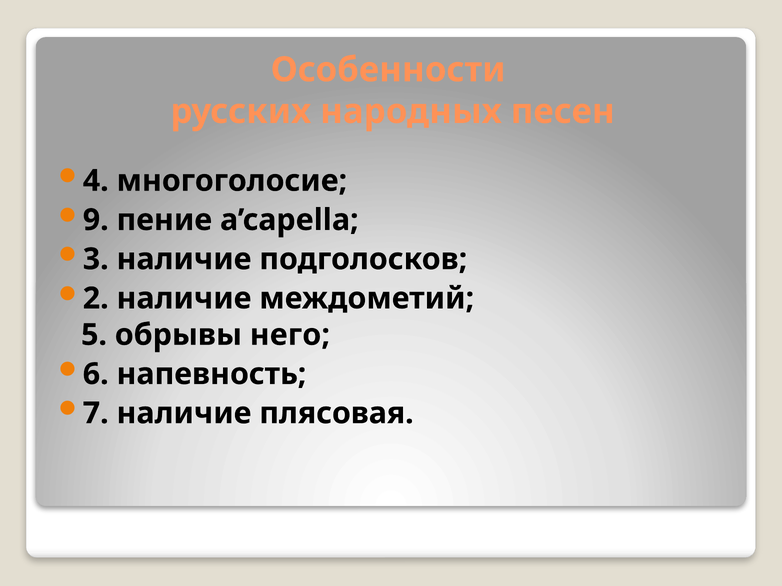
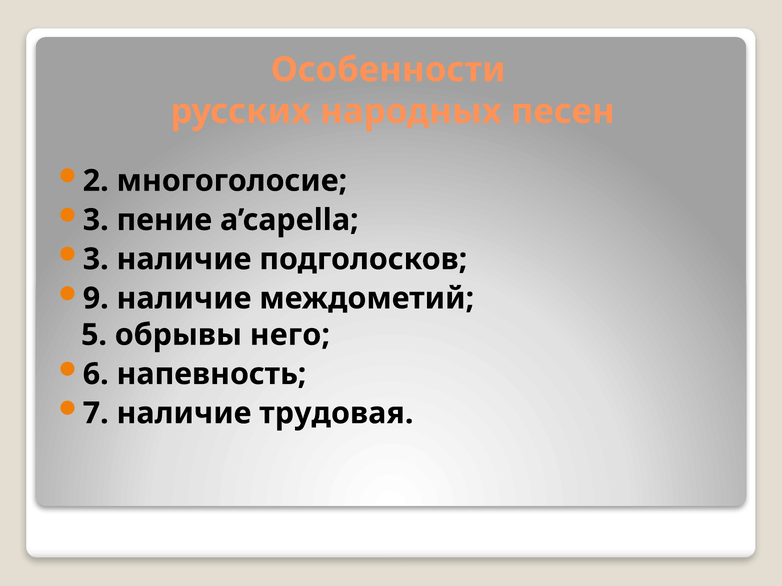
4: 4 -> 2 (96, 181)
9: 9 -> 3 (96, 220)
2: 2 -> 9 (96, 299)
плясовая: плясовая -> трудовая (336, 414)
